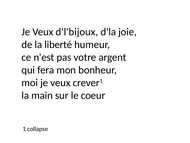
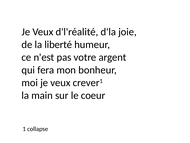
d'l'bijoux: d'l'bijoux -> d'l'réalité (77, 32)
